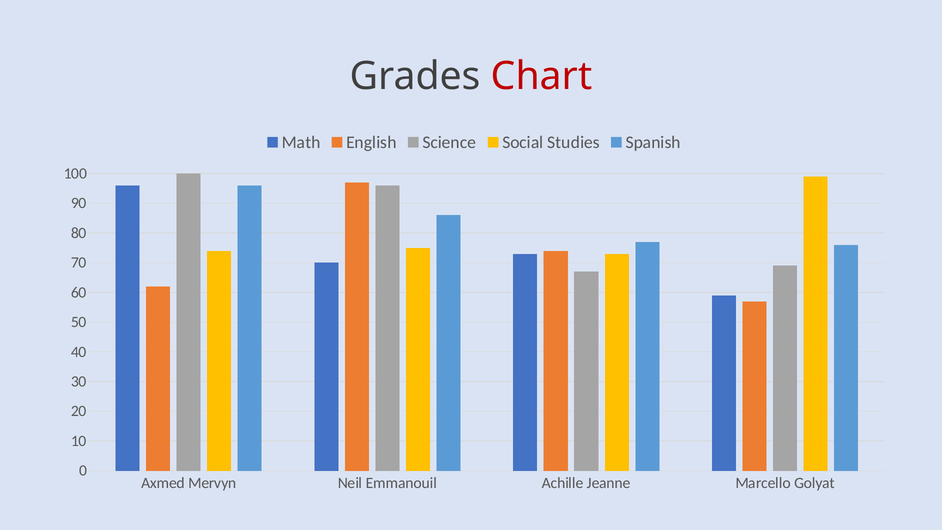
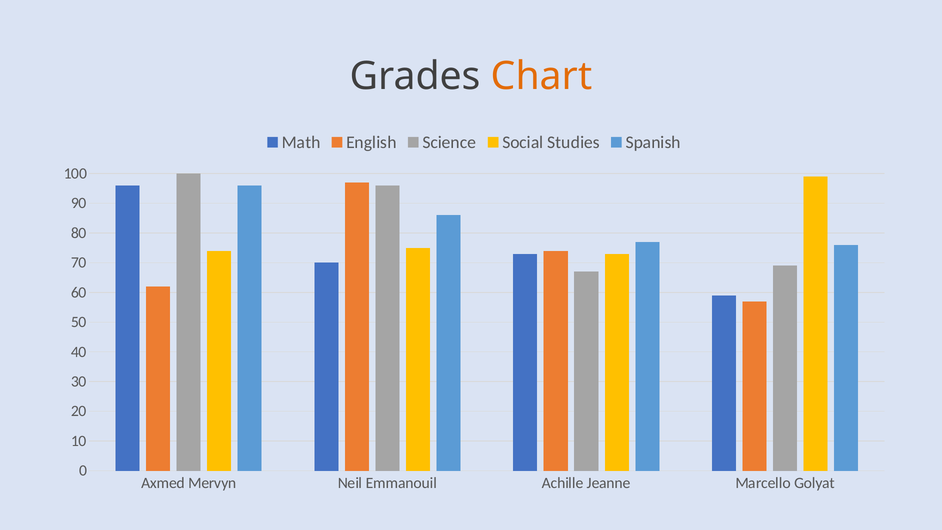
Chart colour: red -> orange (542, 76)
